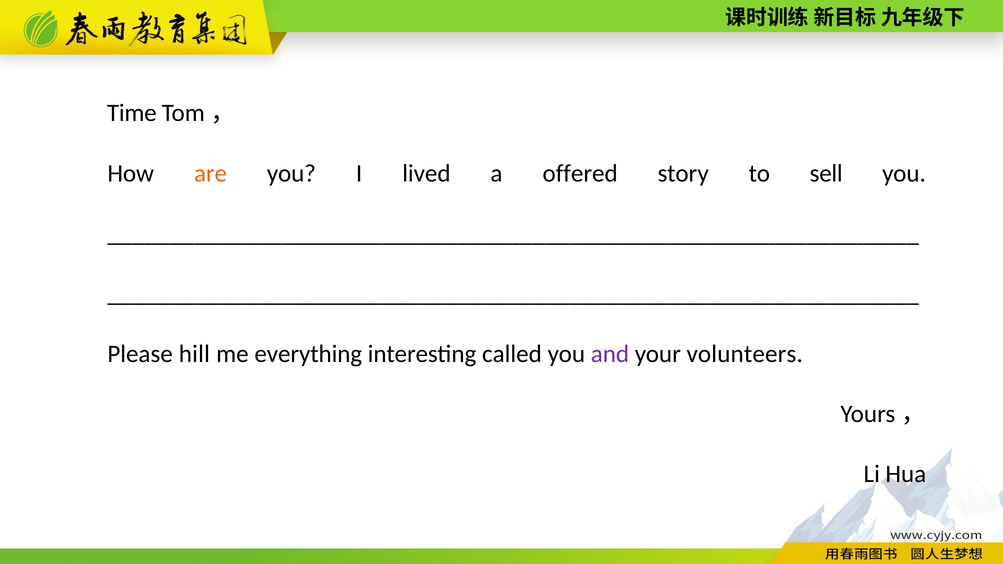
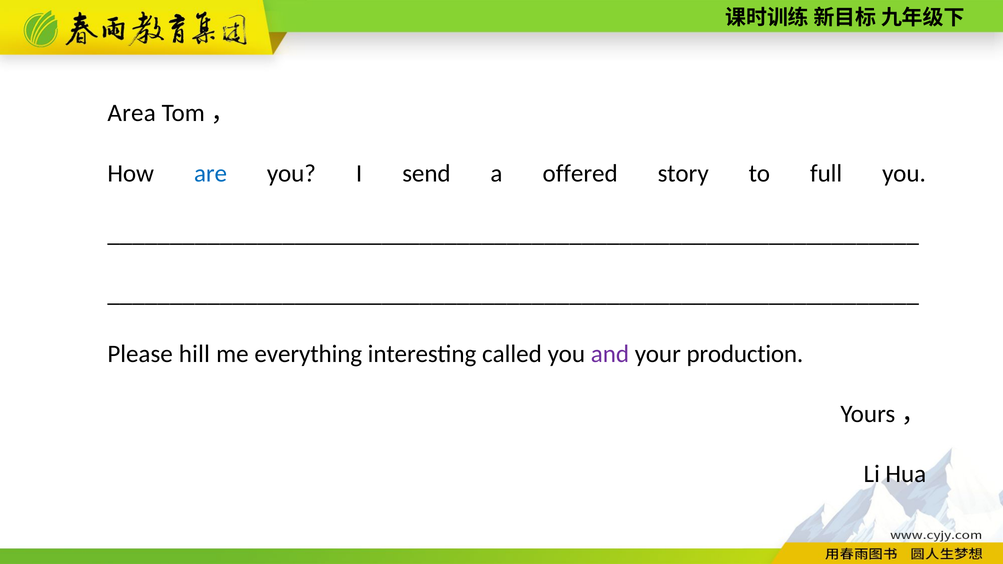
Time: Time -> Area (132, 113)
are colour: orange -> blue (211, 173)
lived: lived -> send (426, 173)
sell: sell -> full (826, 173)
volunteers: volunteers -> production (745, 354)
